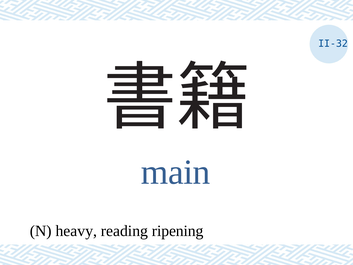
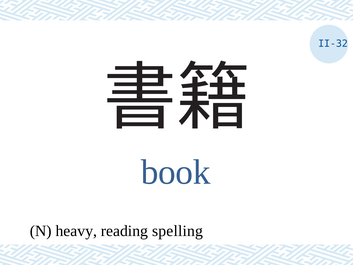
main: main -> book (176, 172)
ripening: ripening -> spelling (178, 231)
